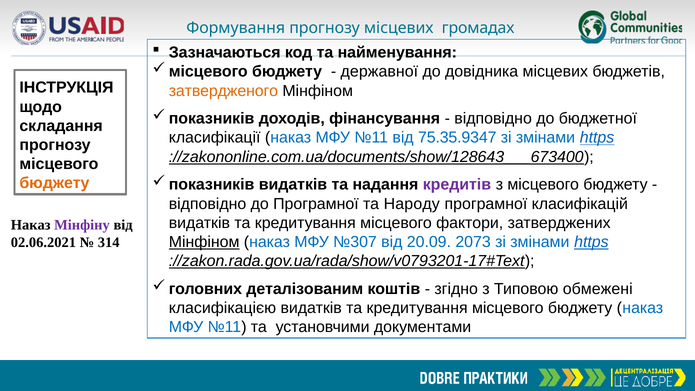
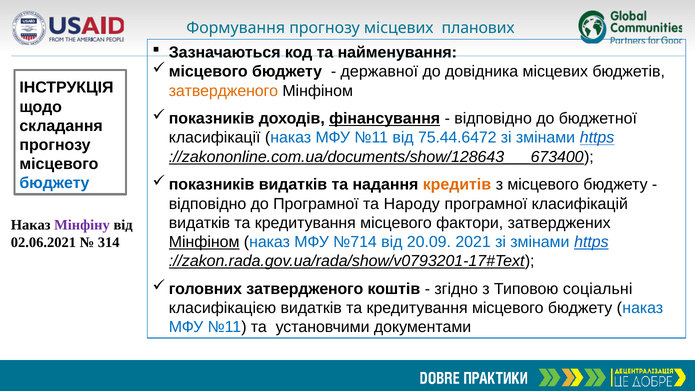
громадах: громадах -> планових (478, 28)
фінансування underline: none -> present (385, 119)
75.35.9347: 75.35.9347 -> 75.44.6472 (457, 138)
бюджету colour: orange -> blue (54, 183)
кредитів colour: purple -> orange (457, 185)
№307: №307 -> №714 (355, 242)
2073: 2073 -> 2021 (473, 242)
деталізованим: деталізованим -> затвердженого (305, 289)
обмежені: обмежені -> соціальні (598, 289)
